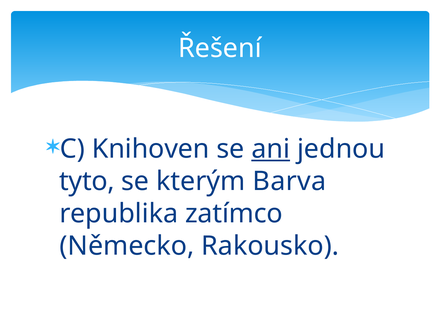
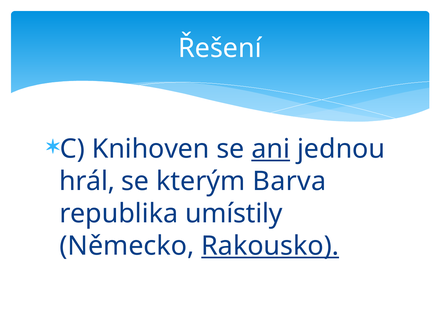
tyto: tyto -> hrál (87, 181)
zatímco: zatímco -> umístily (234, 214)
Rakousko underline: none -> present (270, 246)
